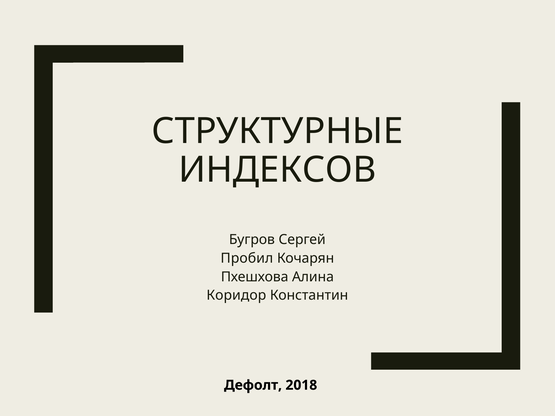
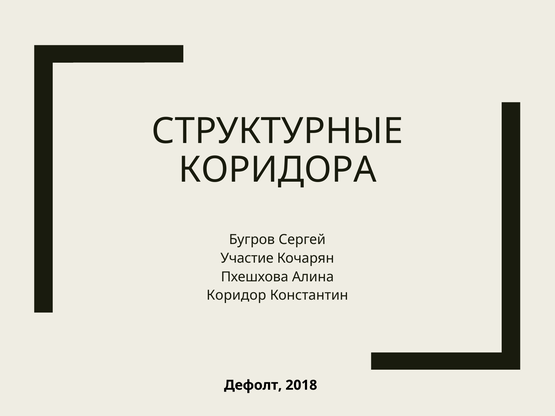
ИНДЕКСОВ: ИНДЕКСОВ -> КОРИДОРА (277, 170)
Пробил: Пробил -> Участие (247, 258)
